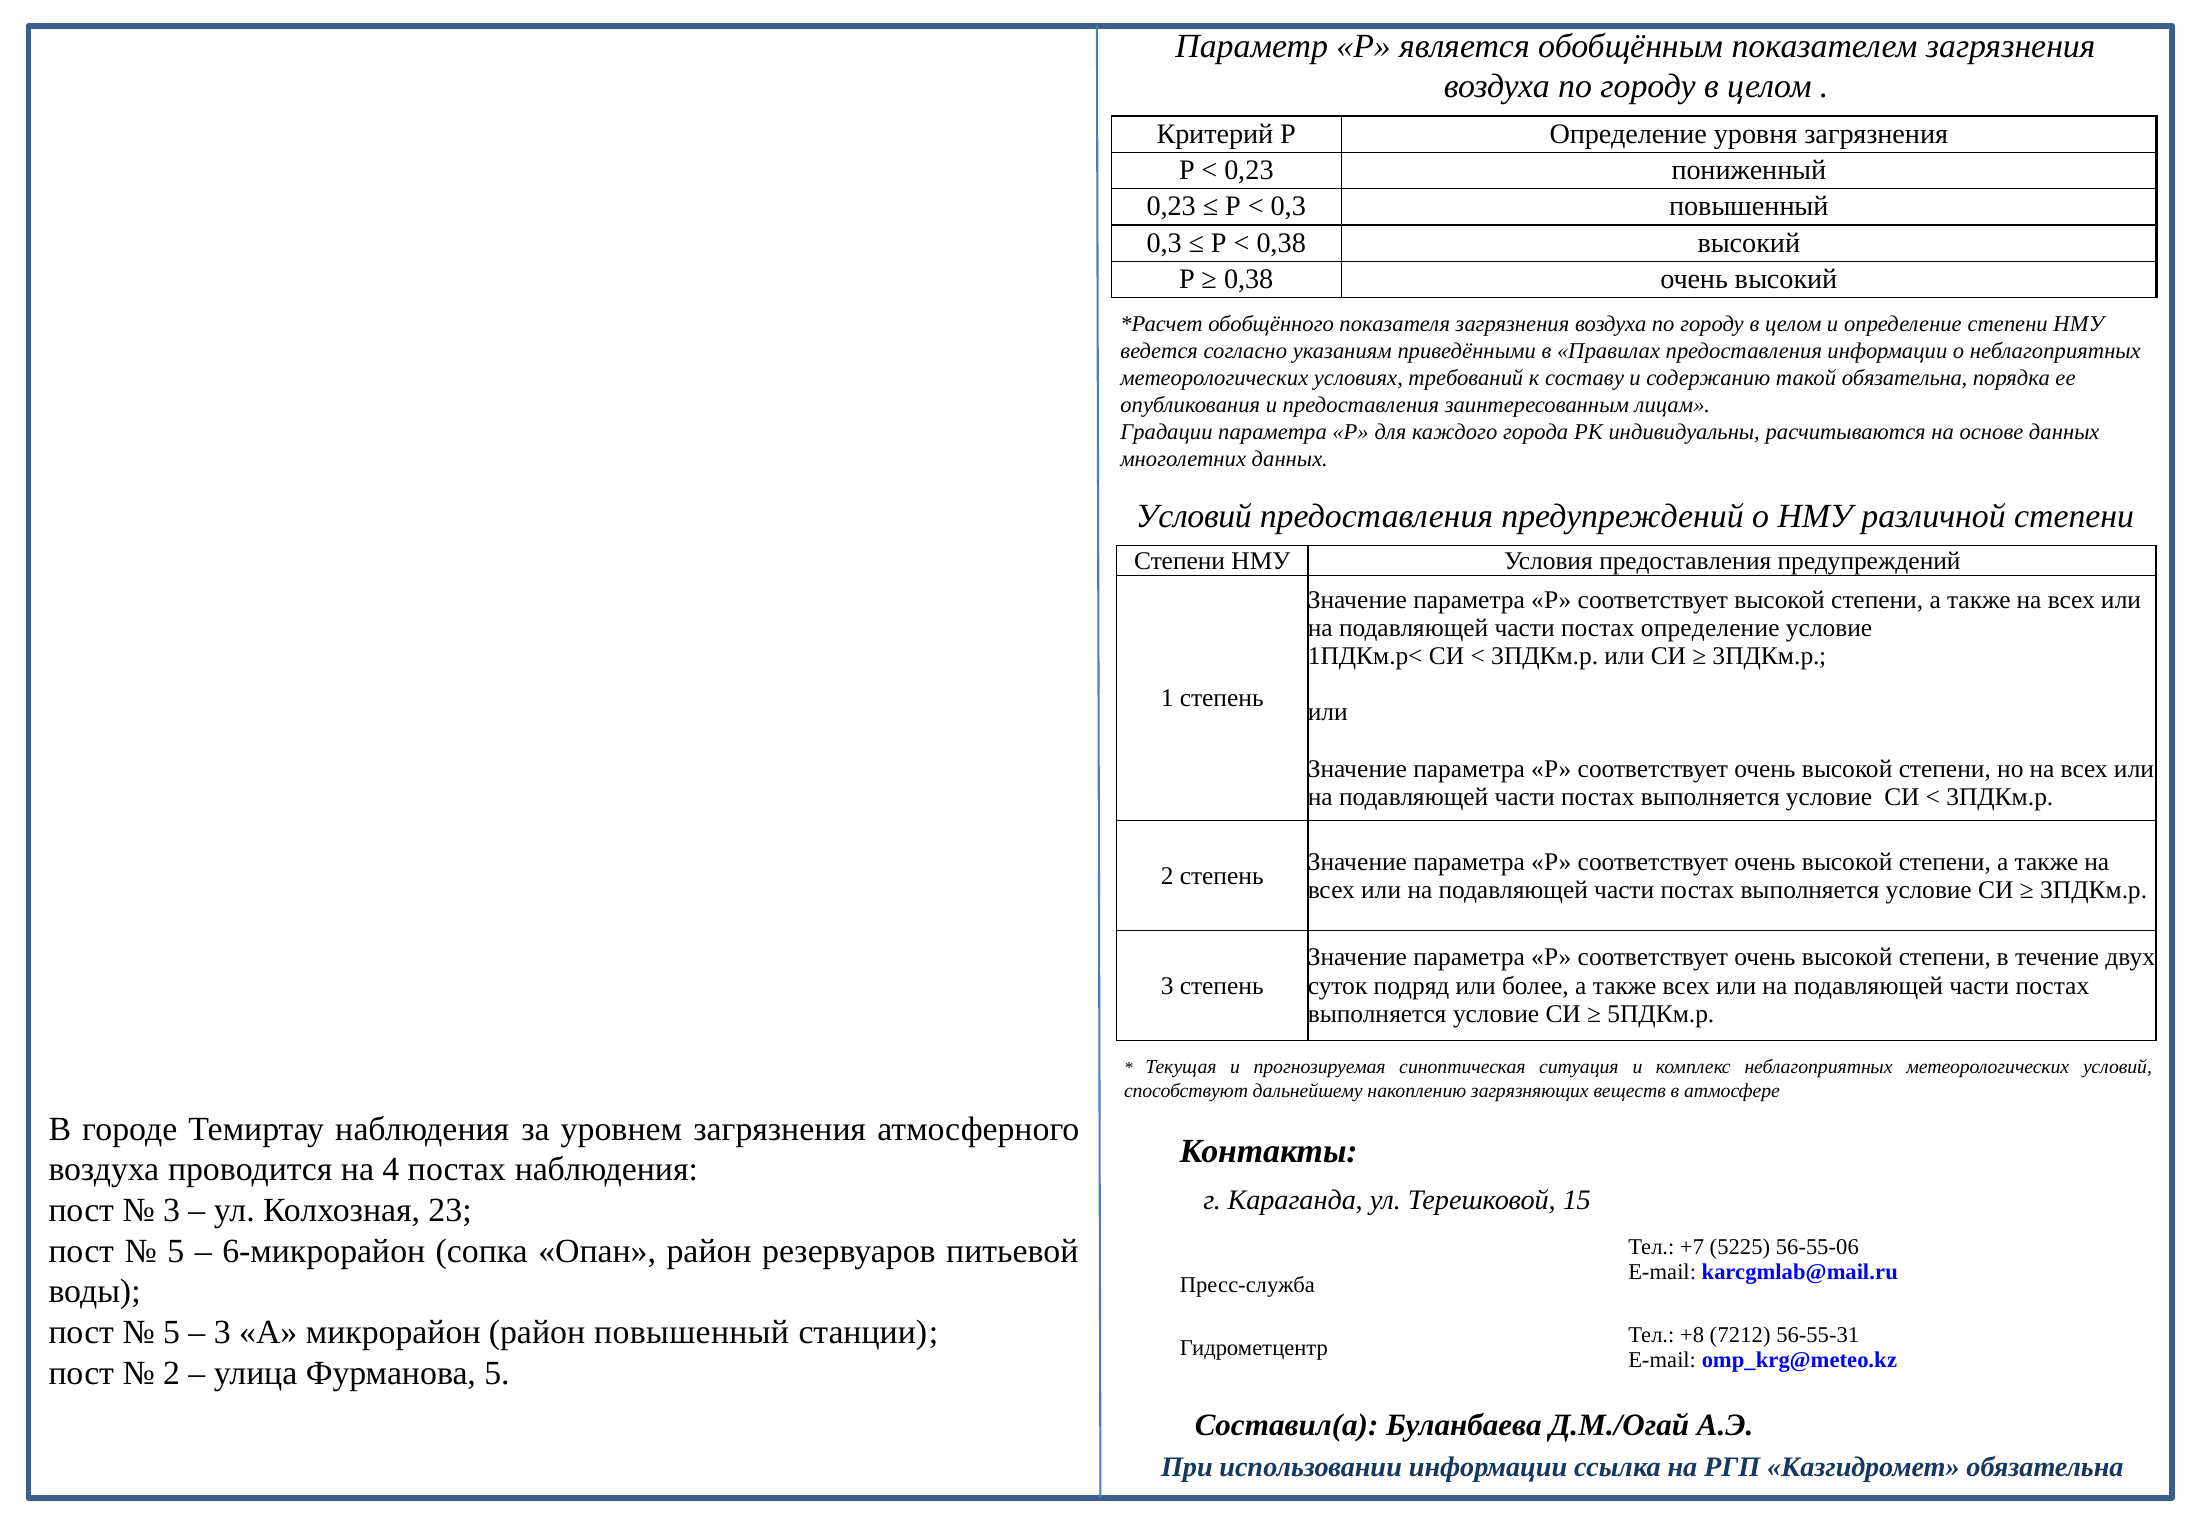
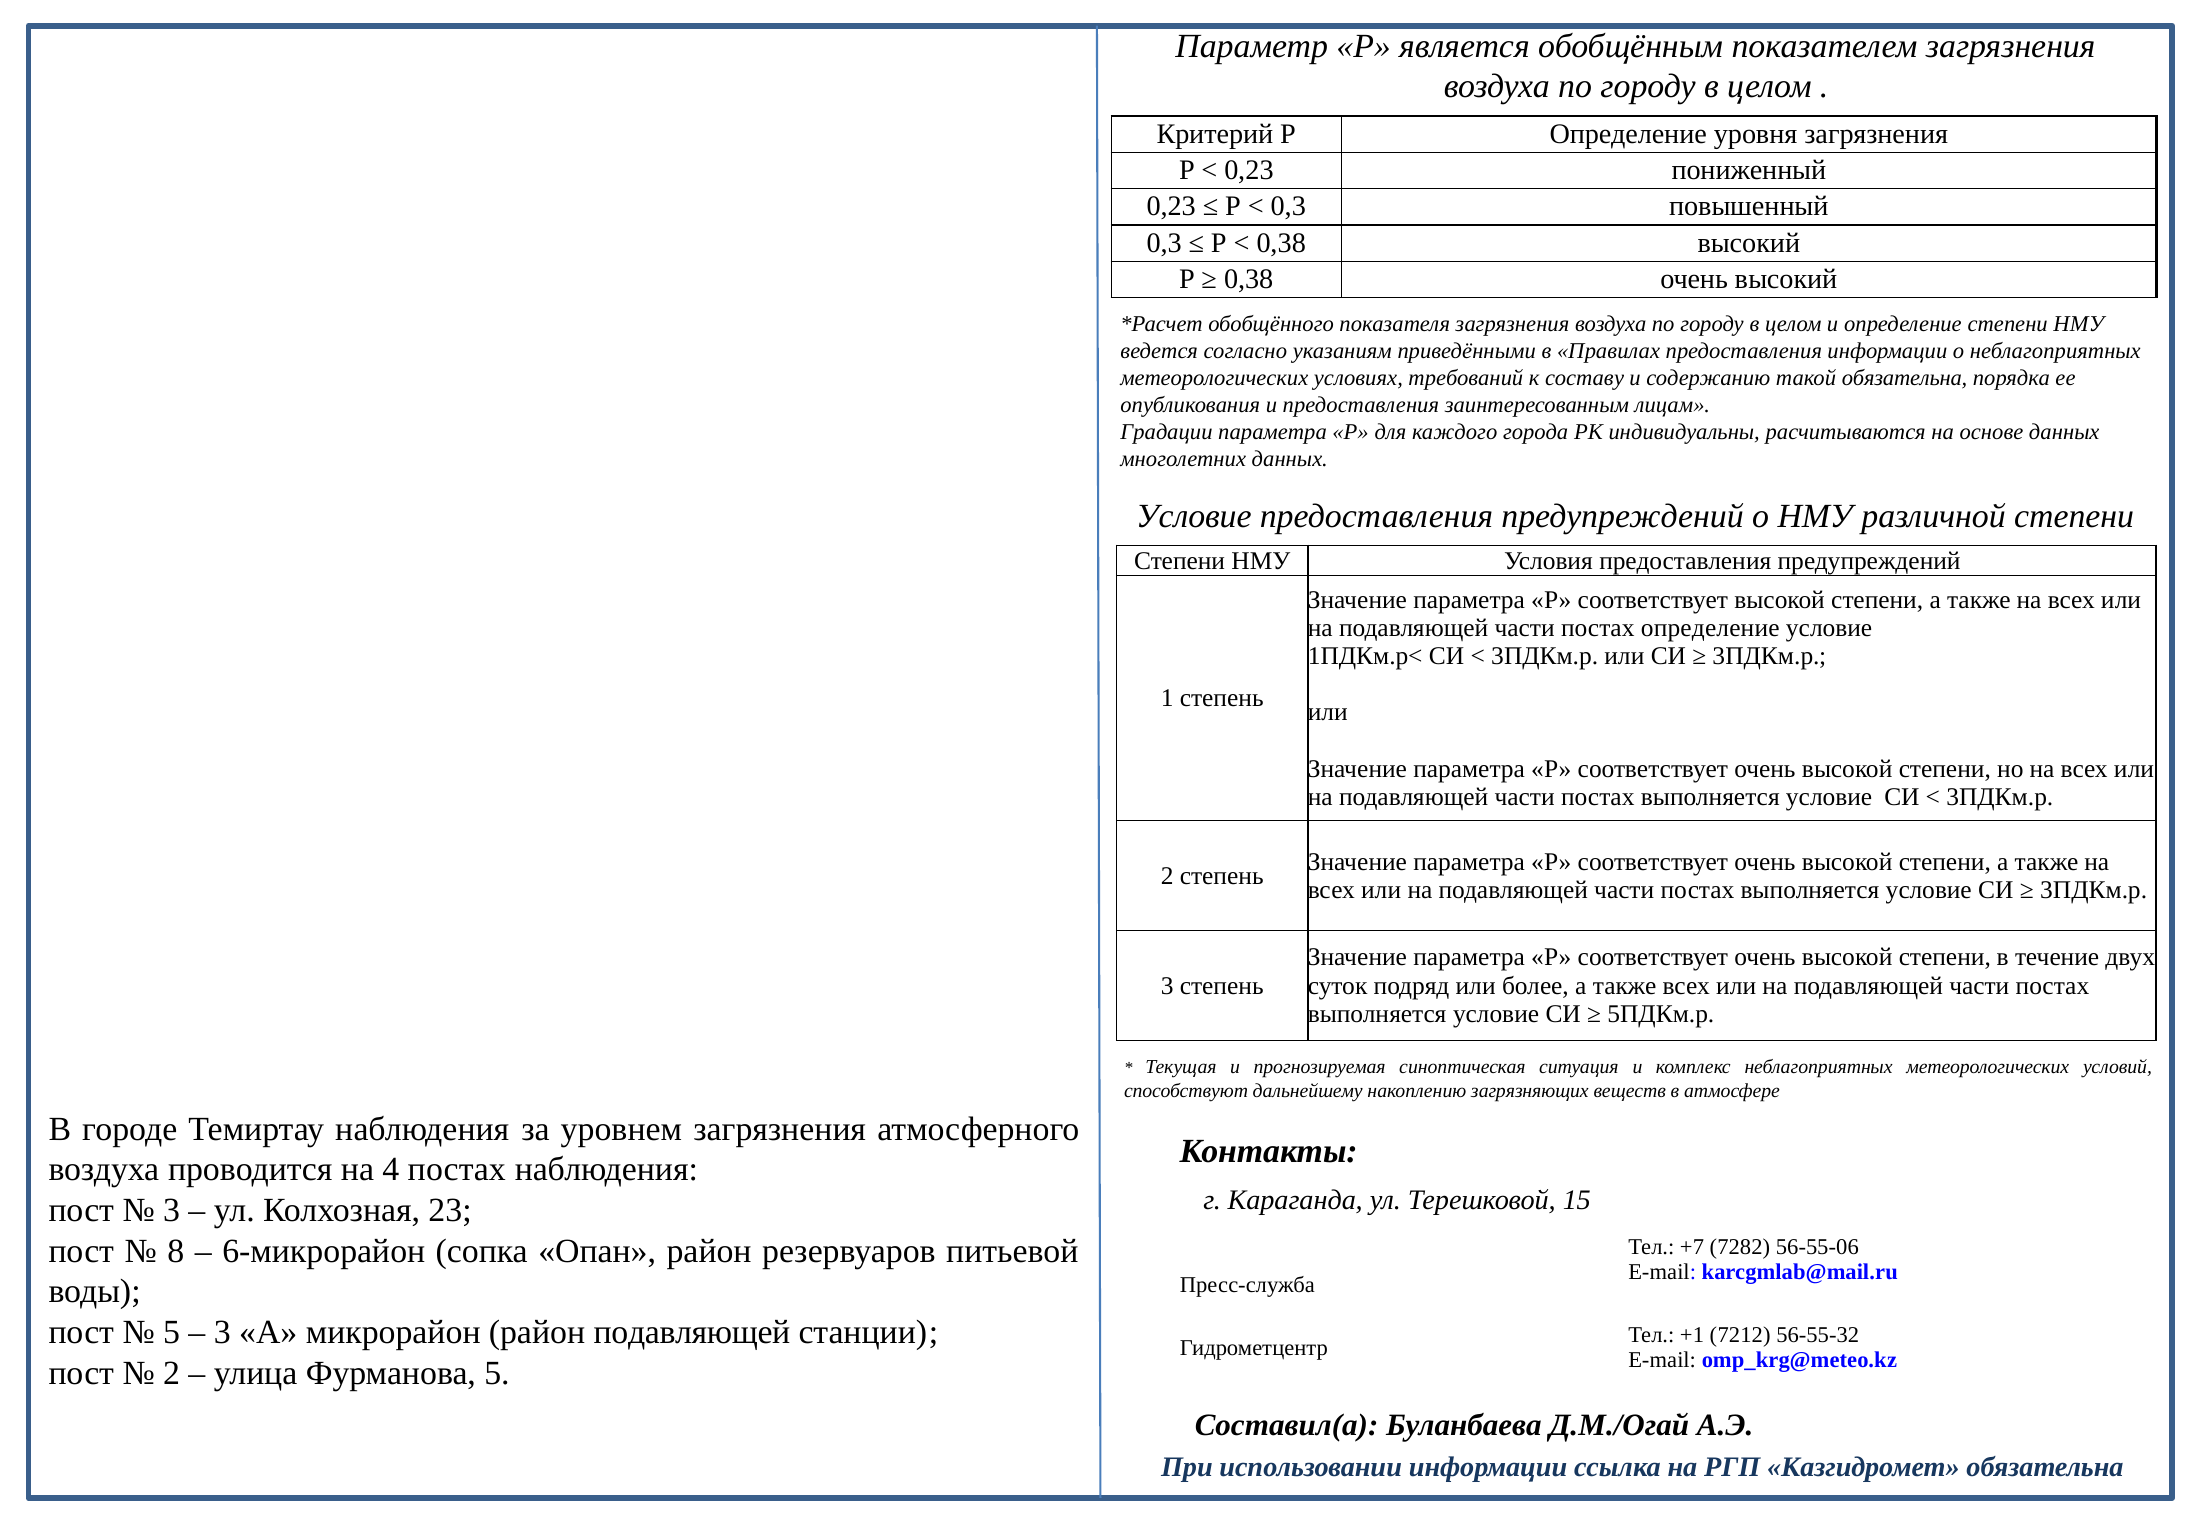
Условий: Условий -> Условие (1194, 516)
5: 5 -> 8 (176, 1251)
5225: 5225 -> 7282 (1740, 1247)
район повышенный: повышенный -> подавляющей (692, 1332)
+8: +8 -> +1 (1692, 1335)
56-55-31: 56-55-31 -> 56-55-32 (1818, 1335)
